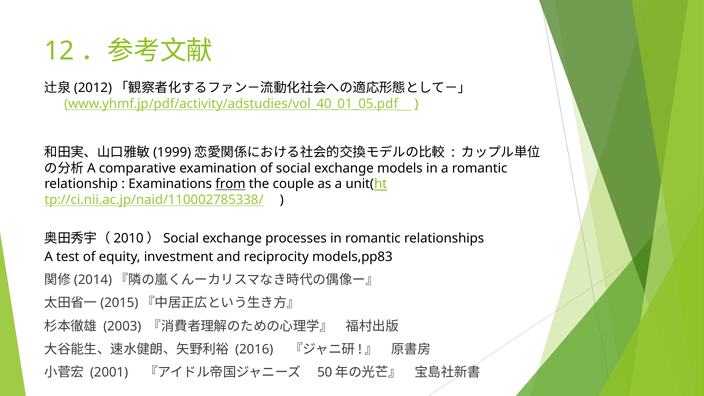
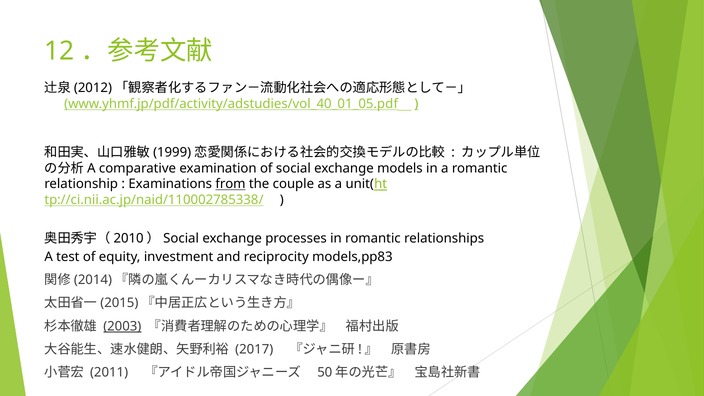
2003 underline: none -> present (122, 326)
2016: 2016 -> 2017 (254, 349)
2001: 2001 -> 2011 (109, 373)
